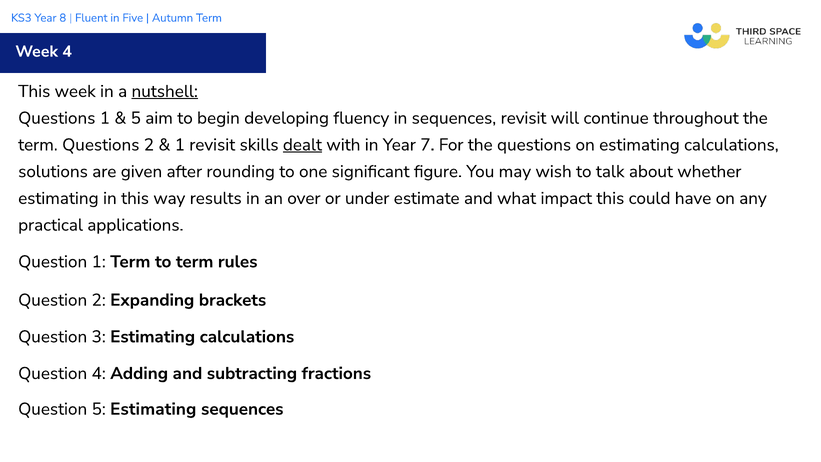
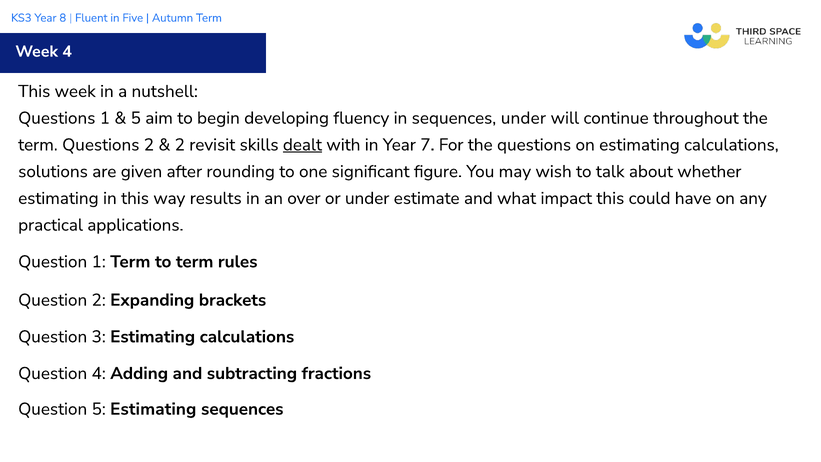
nutshell underline: present -> none (165, 91)
sequences revisit: revisit -> under (523, 118)
1: 1 -> 2 (180, 145)
